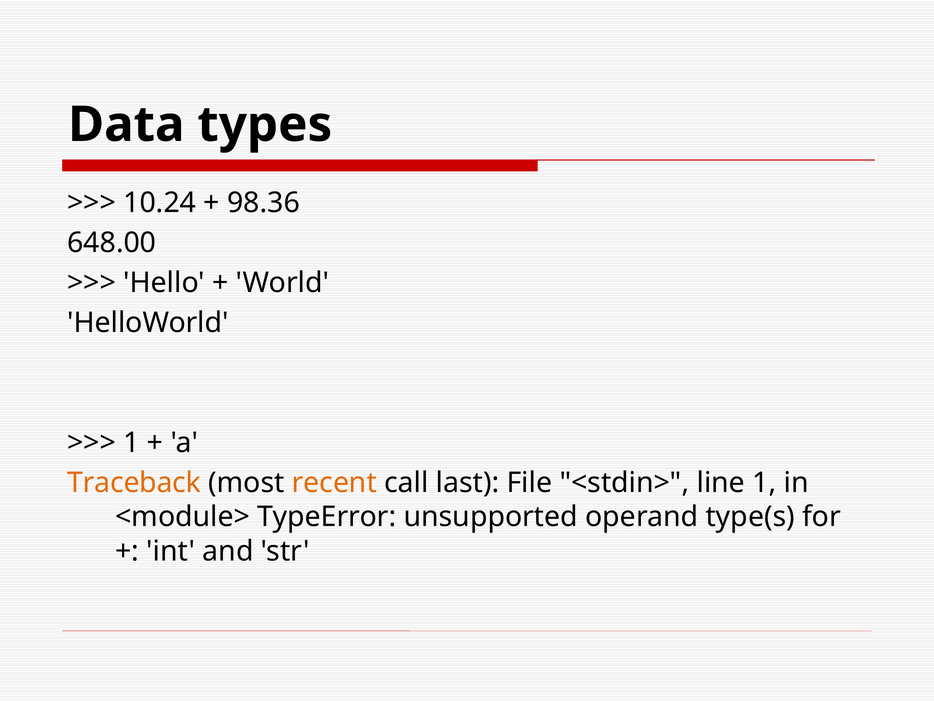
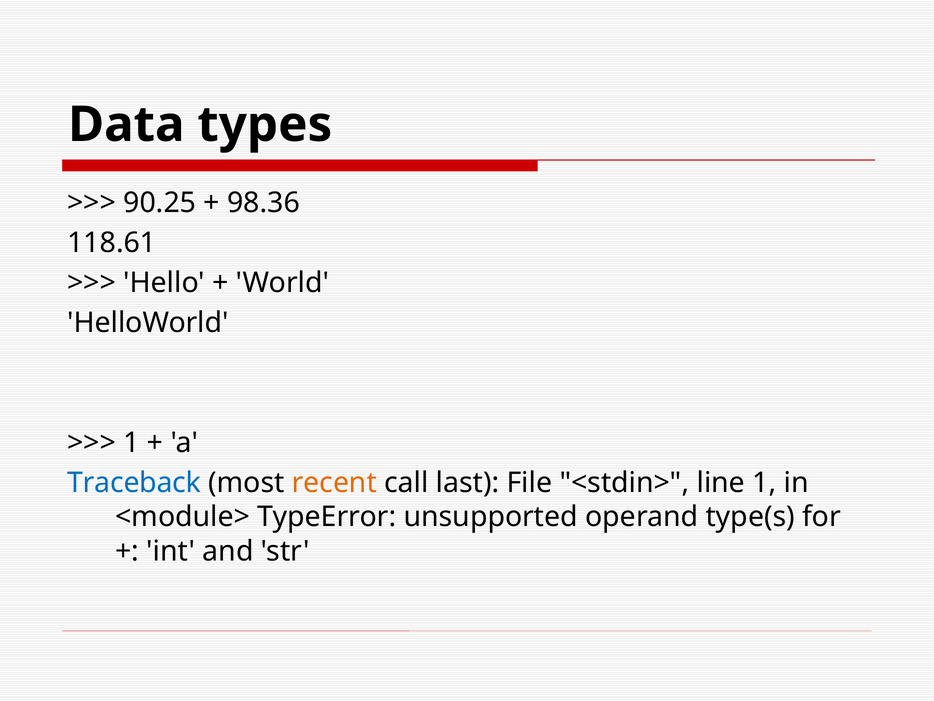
10.24: 10.24 -> 90.25 (160, 203)
648.00: 648.00 -> 118.61 (112, 243)
Traceback colour: orange -> blue (134, 482)
